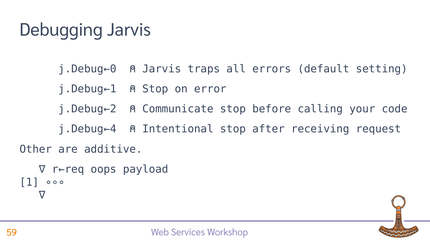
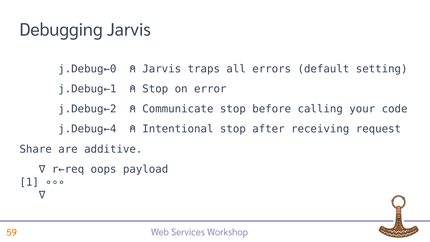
Other: Other -> Share (36, 149)
